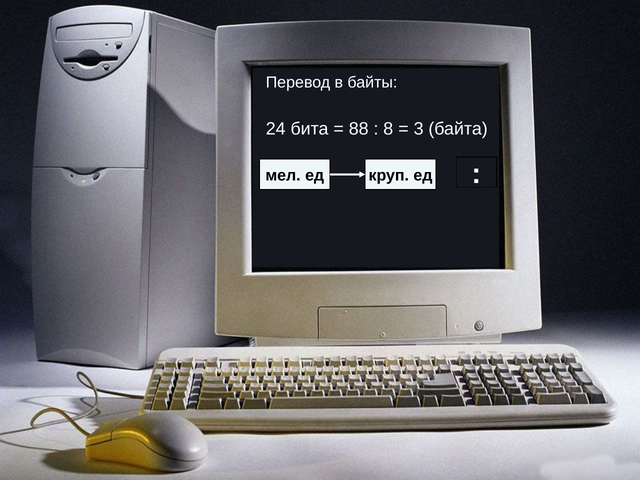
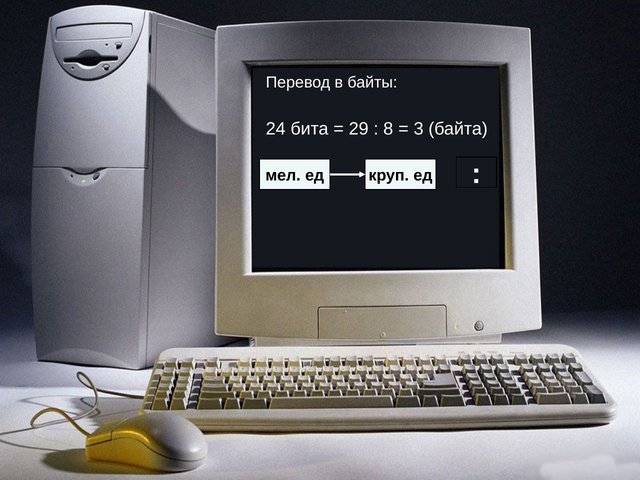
88: 88 -> 29 (359, 129)
